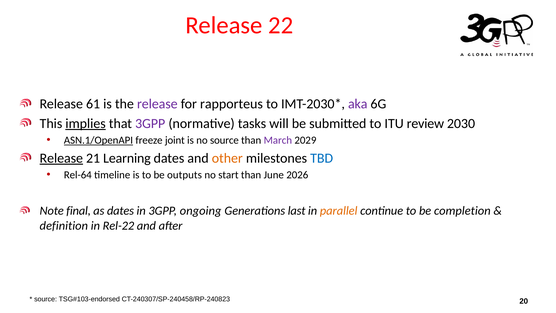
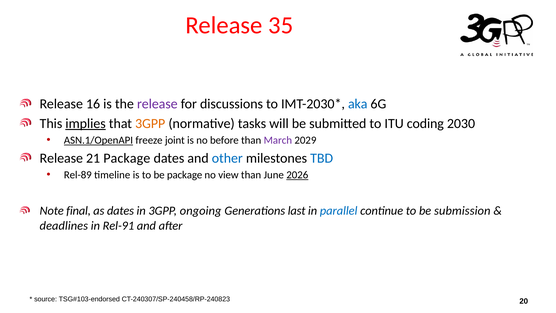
22: 22 -> 35 (281, 25)
61: 61 -> 16 (93, 104)
rapporteus: rapporteus -> discussions (232, 104)
aka colour: purple -> blue (358, 104)
3GPP colour: purple -> orange (150, 123)
review: review -> coding (425, 123)
no source: source -> before (224, 140)
Release underline: present -> none (61, 158)
21 Learning: Learning -> Package (127, 158)
other colour: orange -> blue (227, 158)
Rel-64: Rel-64 -> Rel-89 (78, 175)
be outputs: outputs -> package (185, 175)
start: start -> view (228, 175)
2026 underline: none -> present (297, 175)
parallel colour: orange -> blue (339, 211)
completion: completion -> submission (462, 211)
definition: definition -> deadlines (64, 226)
Rel-22: Rel-22 -> Rel-91 (118, 226)
